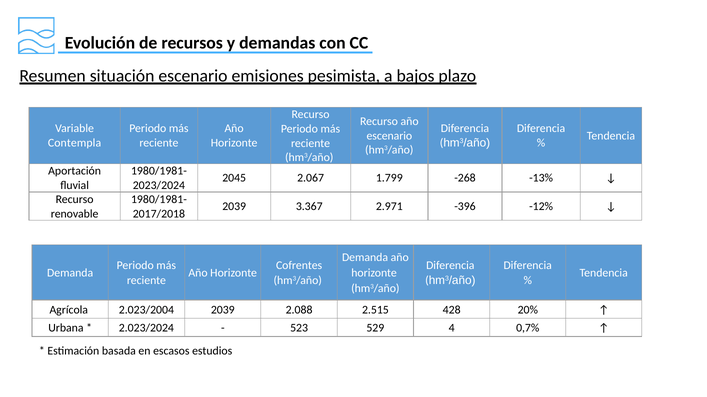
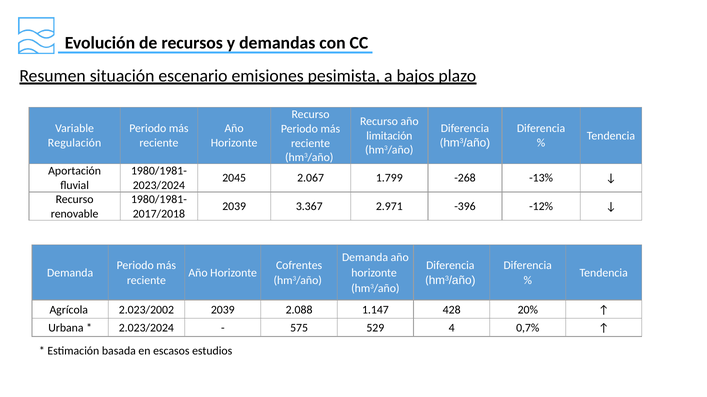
escenario: escenario -> limitación (389, 136)
Contempla: Contempla -> Regulación (75, 143)
2.023/2004: 2.023/2004 -> 2.023/2002 (146, 310)
2.515: 2.515 -> 1.147 (375, 310)
523: 523 -> 575 (299, 329)
